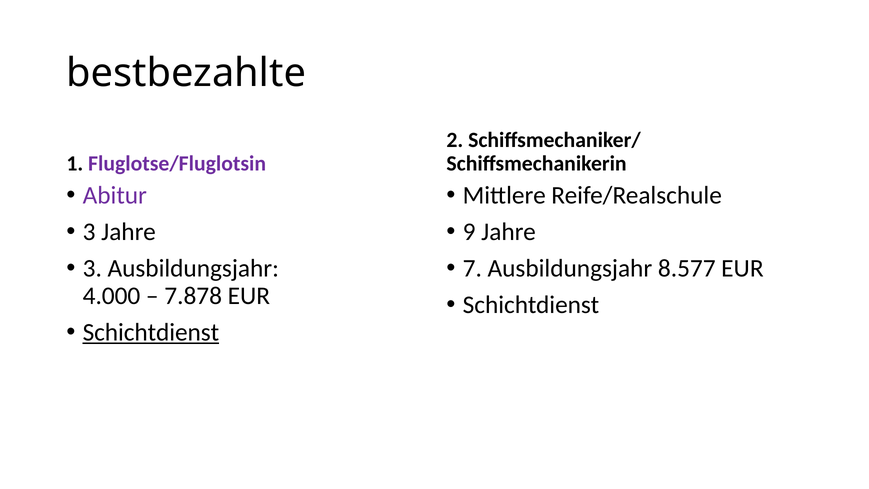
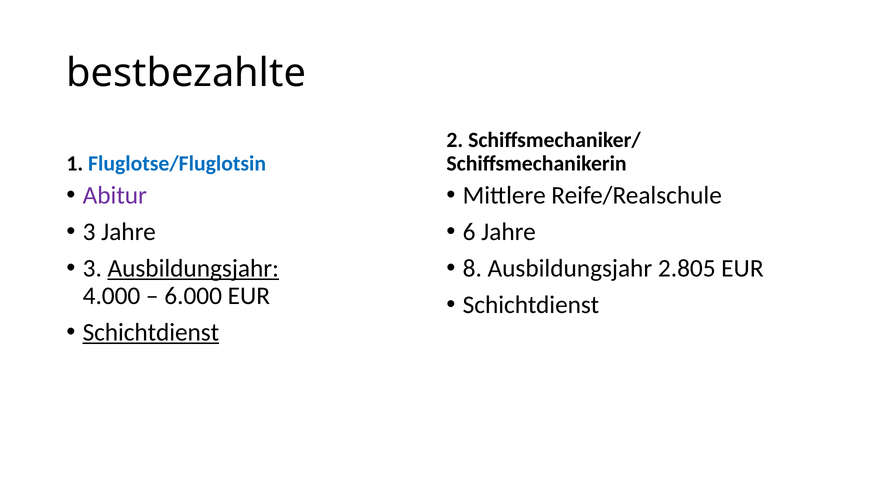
Fluglotse/Fluglotsin colour: purple -> blue (177, 163)
9: 9 -> 6 (469, 232)
Ausbildungsjahr underline: none -> present (193, 268)
7: 7 -> 8 (472, 268)
8.577: 8.577 -> 2.805 (687, 268)
7.878: 7.878 -> 6.000 (193, 296)
